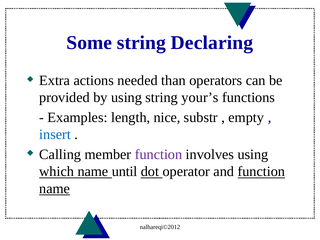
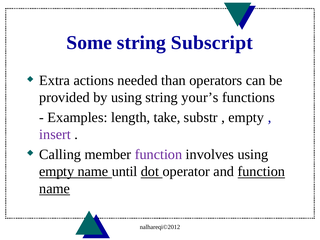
Declaring: Declaring -> Subscript (212, 43)
nice: nice -> take (167, 117)
insert colour: blue -> purple (55, 135)
which: which -> empty (57, 172)
